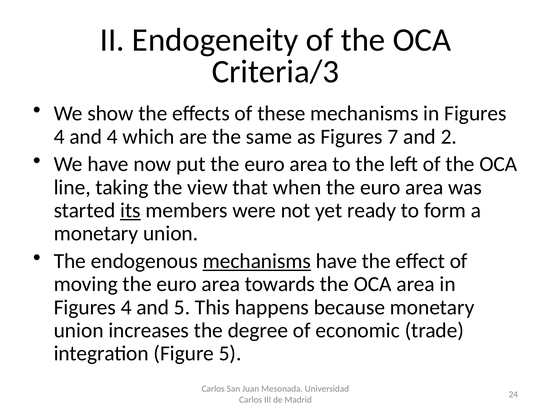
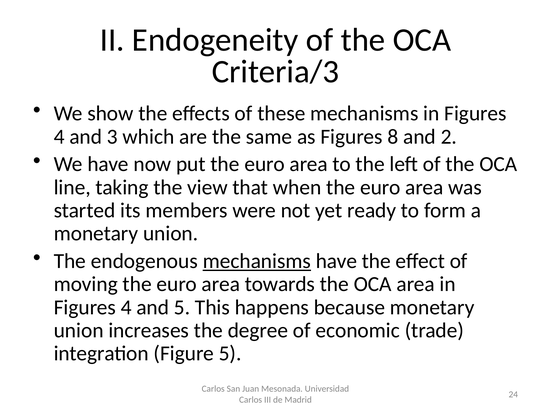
and 4: 4 -> 3 (112, 137)
7: 7 -> 8 (393, 137)
its underline: present -> none (130, 211)
